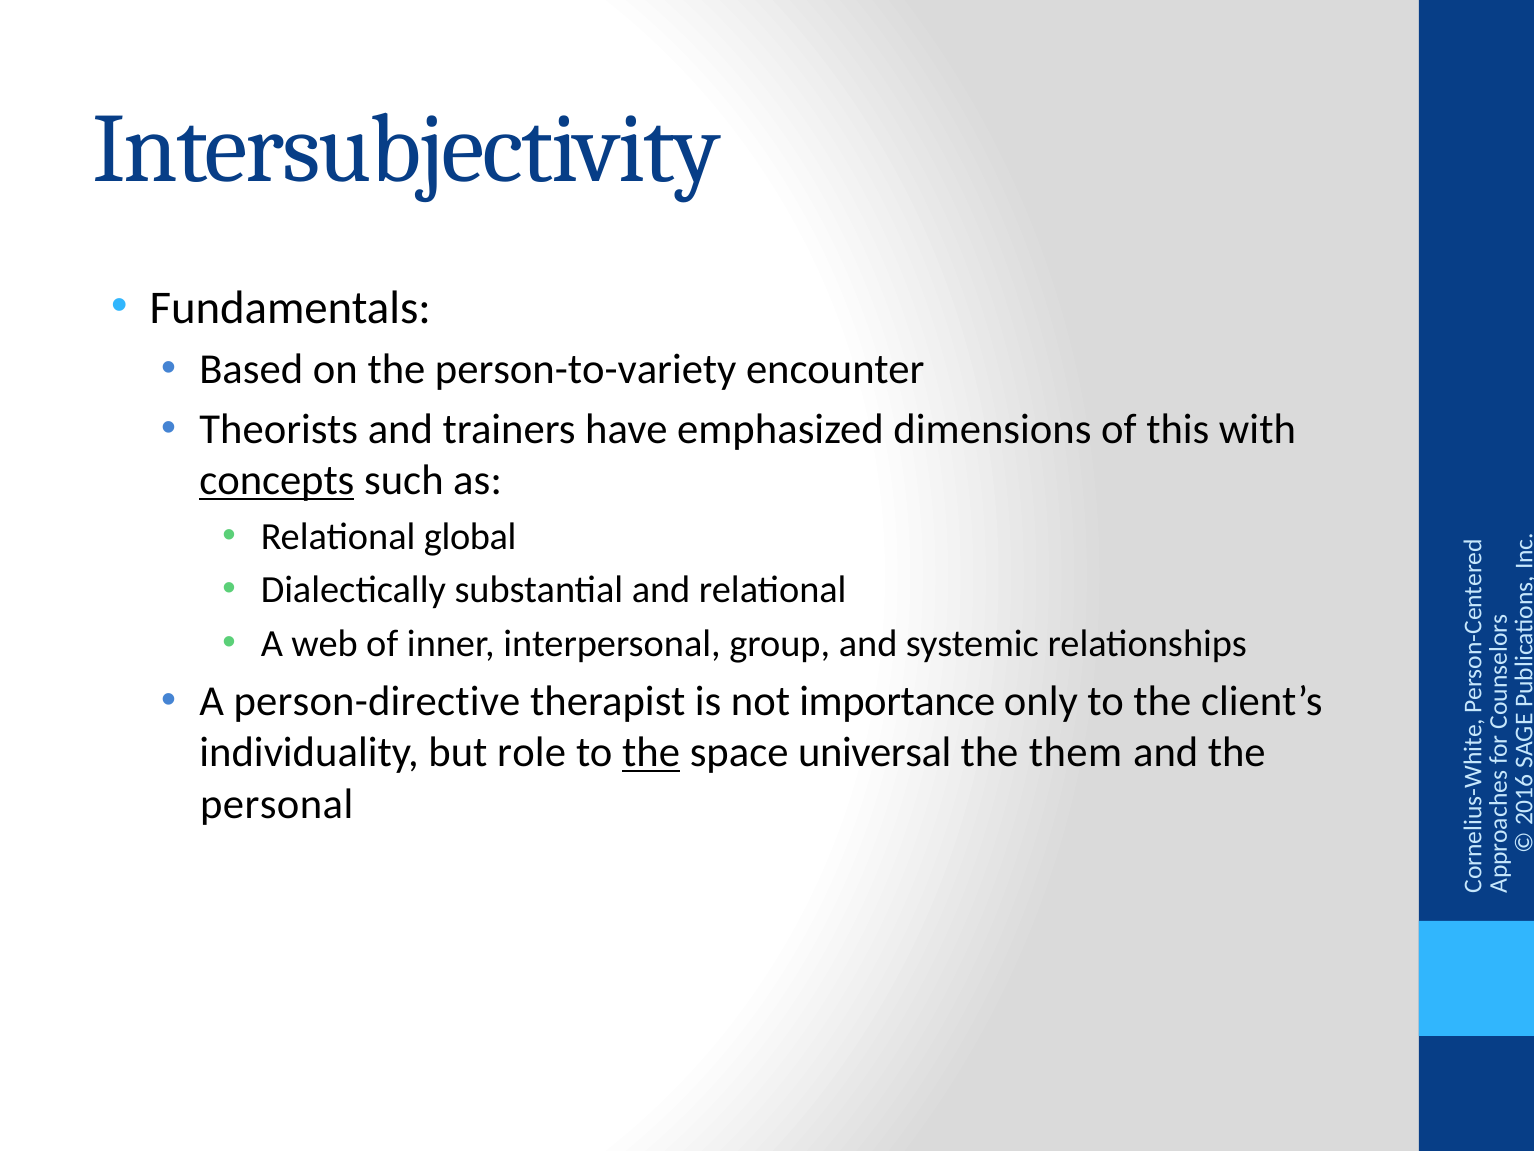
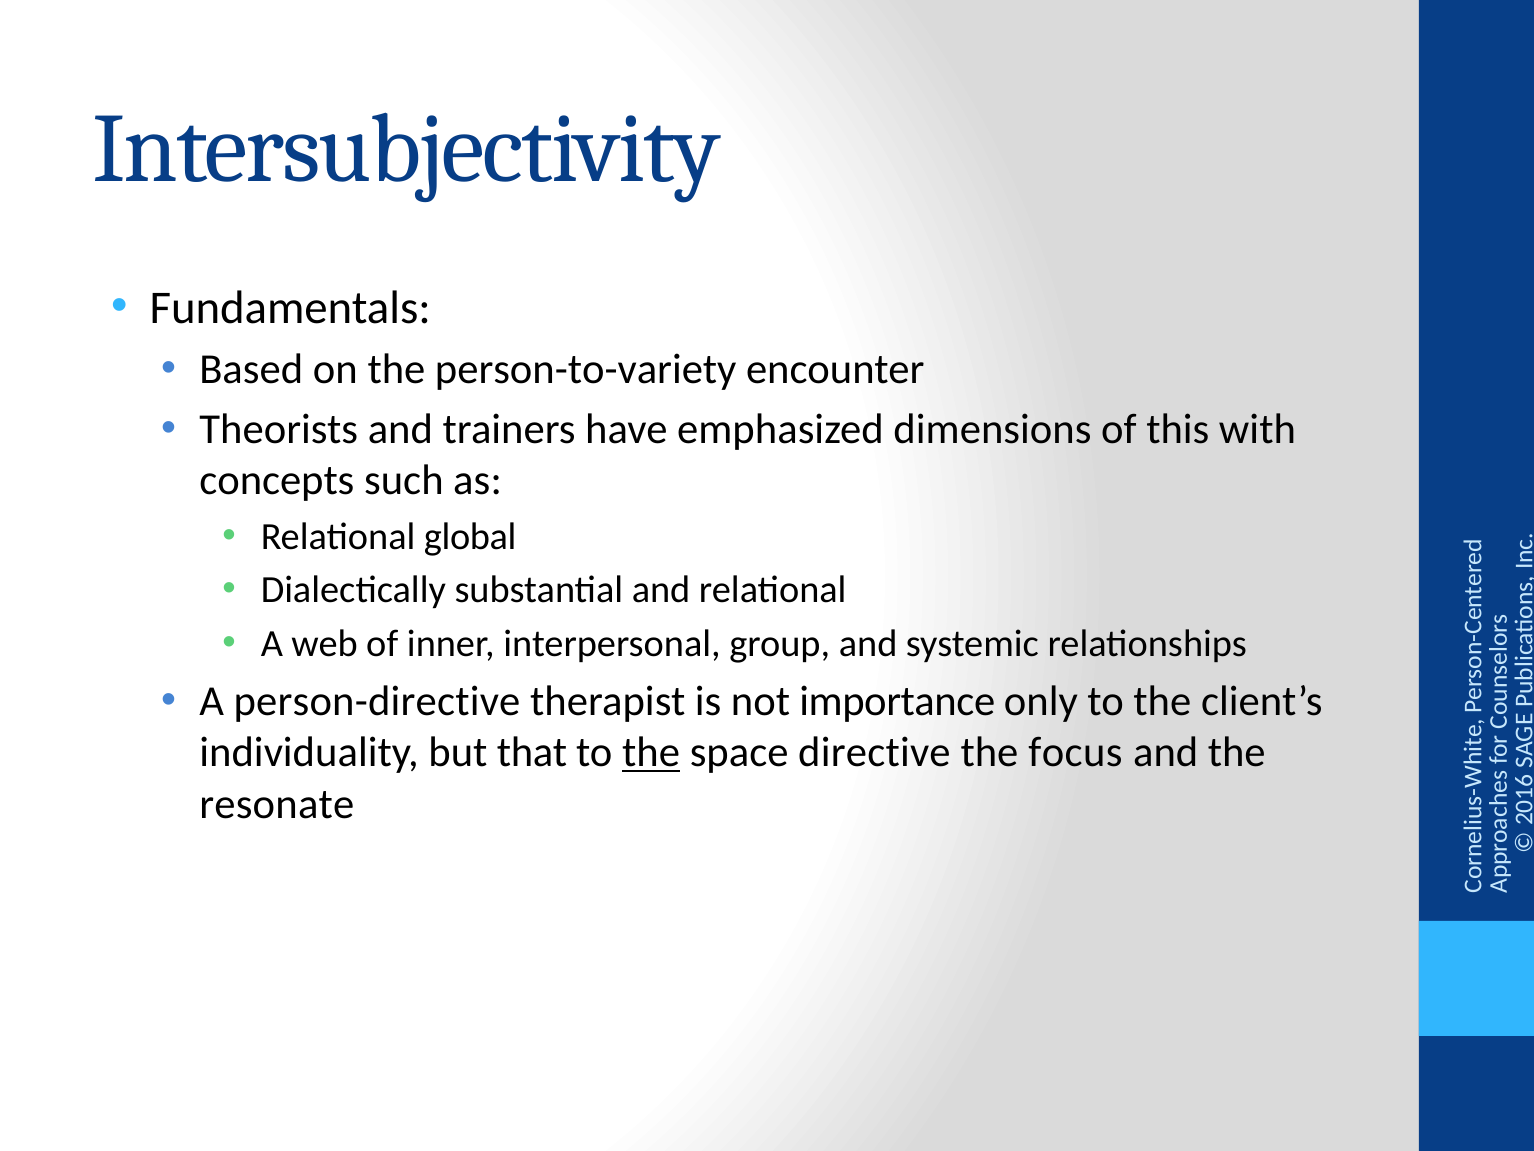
concepts underline: present -> none (277, 480)
role: role -> that (532, 752)
universal: universal -> directive (874, 752)
them: them -> focus (1076, 752)
personal: personal -> resonate (277, 804)
